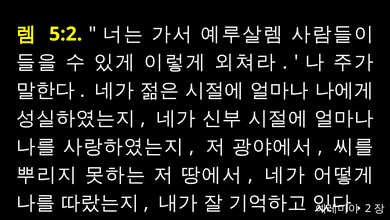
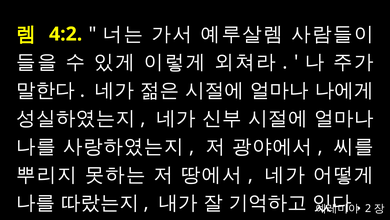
5:2: 5:2 -> 4:2 (66, 34)
